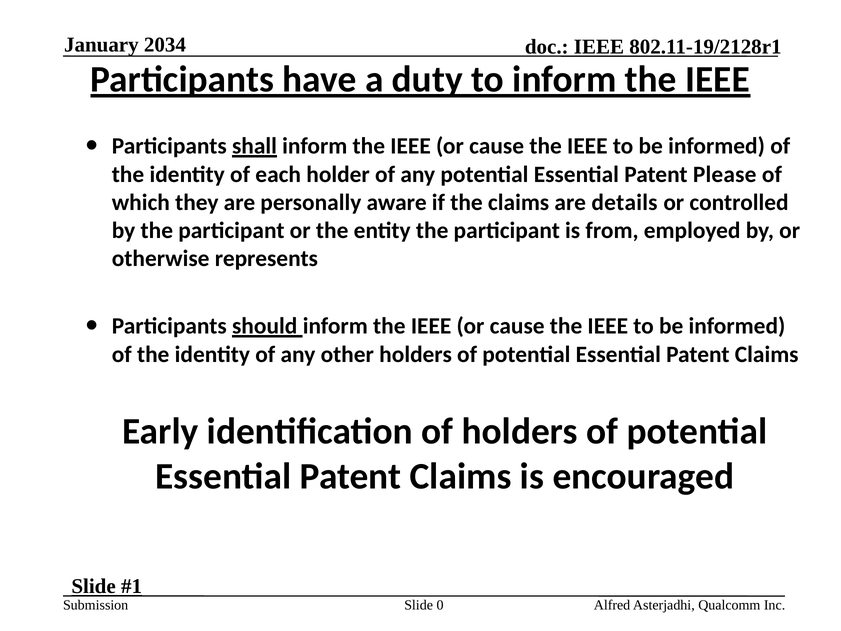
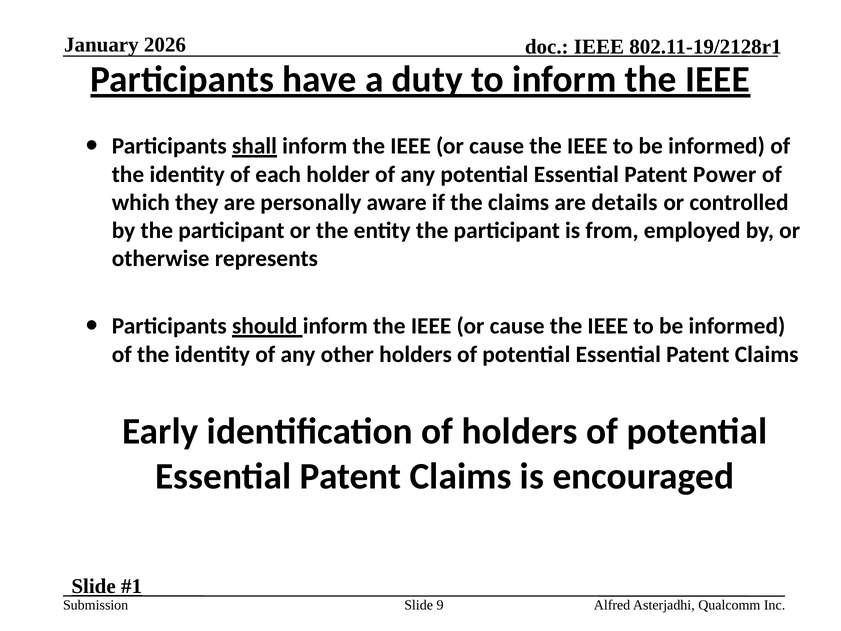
2034: 2034 -> 2026 (165, 45)
Please: Please -> Power (725, 174)
0: 0 -> 9 (440, 605)
